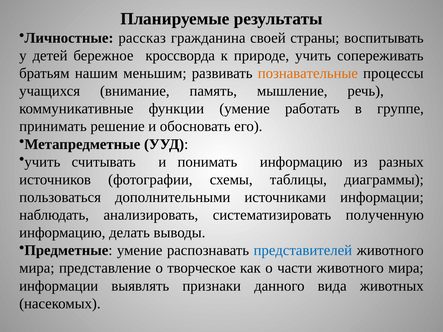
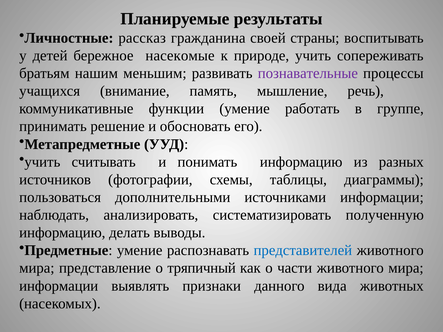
кроссворда: кроссворда -> насекомые (180, 56)
познавательные colour: orange -> purple (308, 73)
творческое: творческое -> тряпичный (202, 268)
